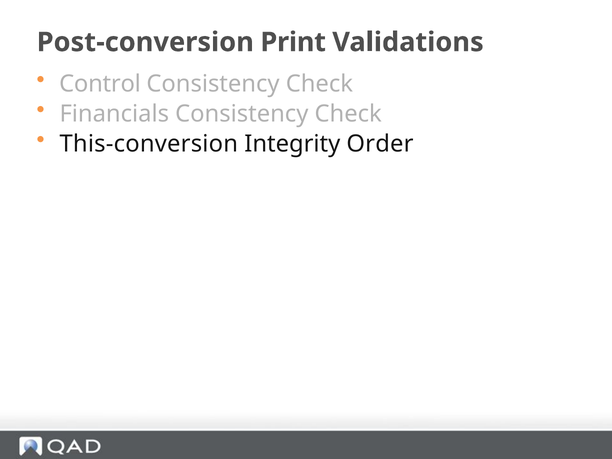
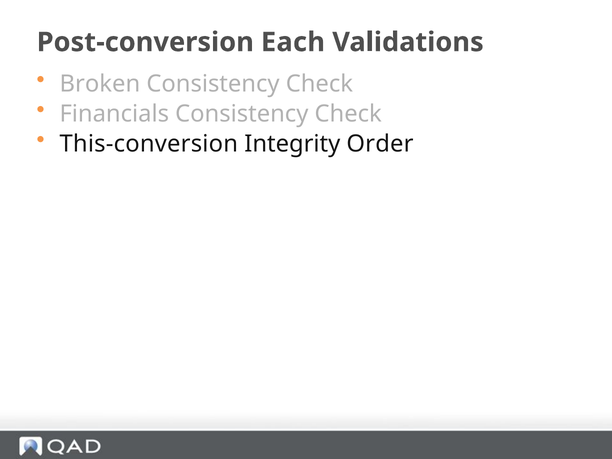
Print: Print -> Each (293, 42)
Control: Control -> Broken (100, 84)
